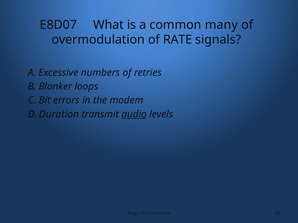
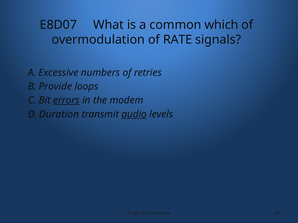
many: many -> which (221, 25)
Blanker: Blanker -> Provide (55, 87)
errors underline: none -> present (66, 101)
